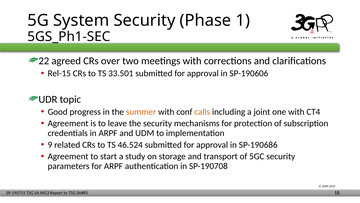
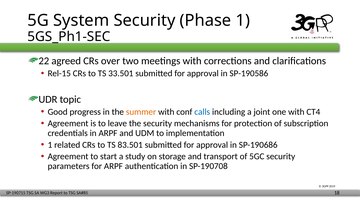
SP-190606: SP-190606 -> SP-190586 (249, 73)
calls colour: orange -> blue (202, 112)
9: 9 -> 1 (50, 144)
46.524: 46.524 -> 83.501 (130, 144)
